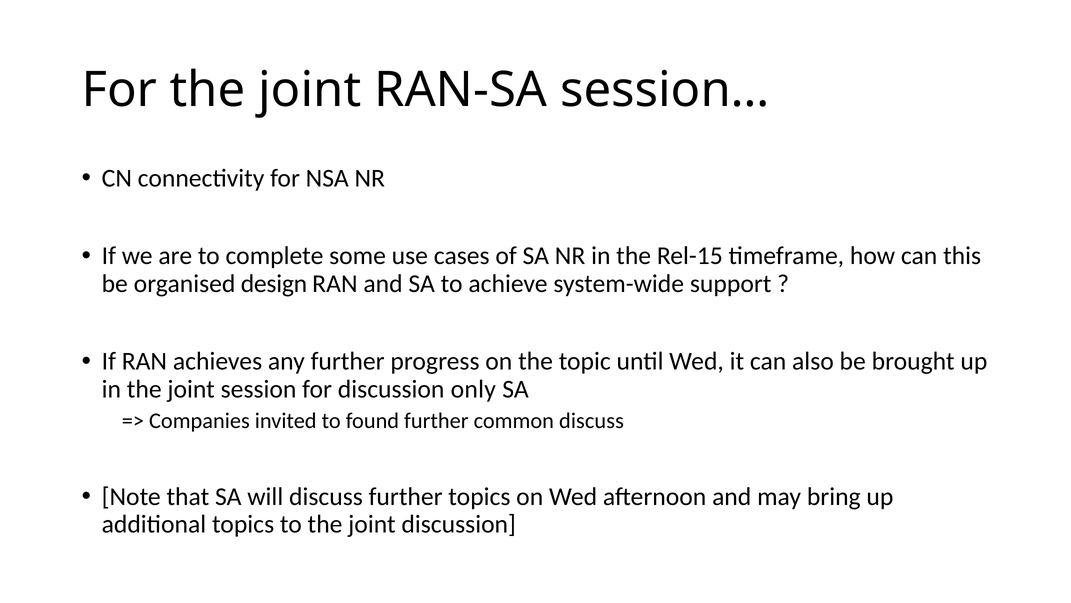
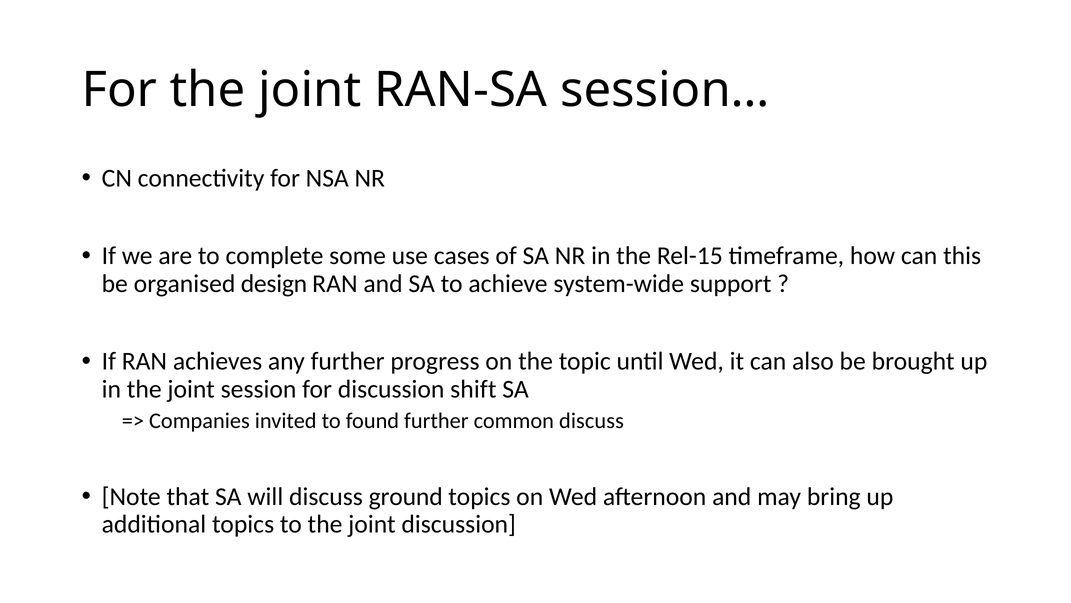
only: only -> shift (473, 389)
discuss further: further -> ground (406, 496)
